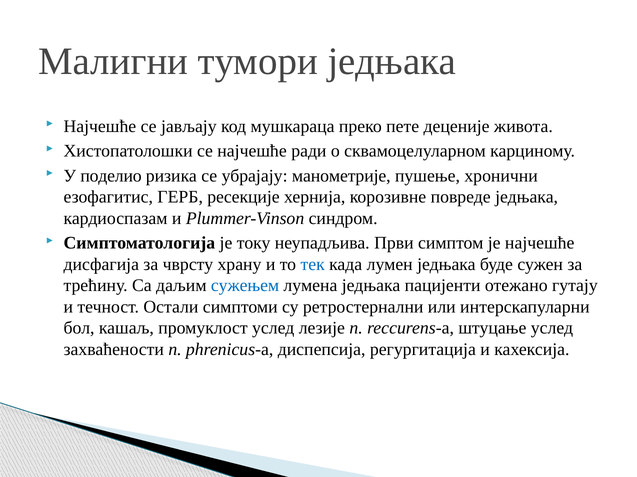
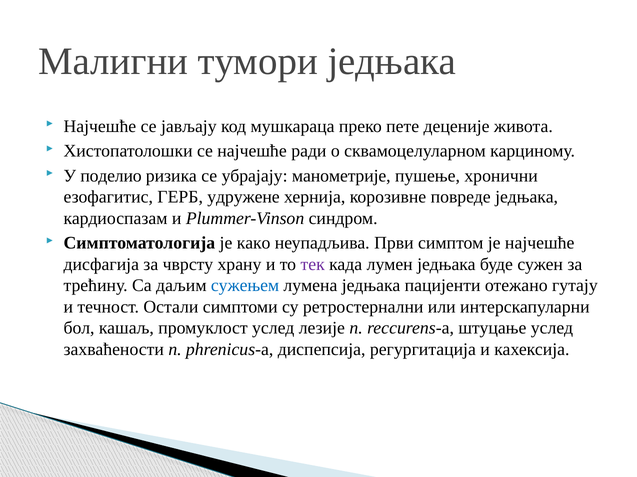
ресекције: ресекције -> удружене (243, 197)
току: току -> како (254, 243)
тек colour: blue -> purple (313, 265)
